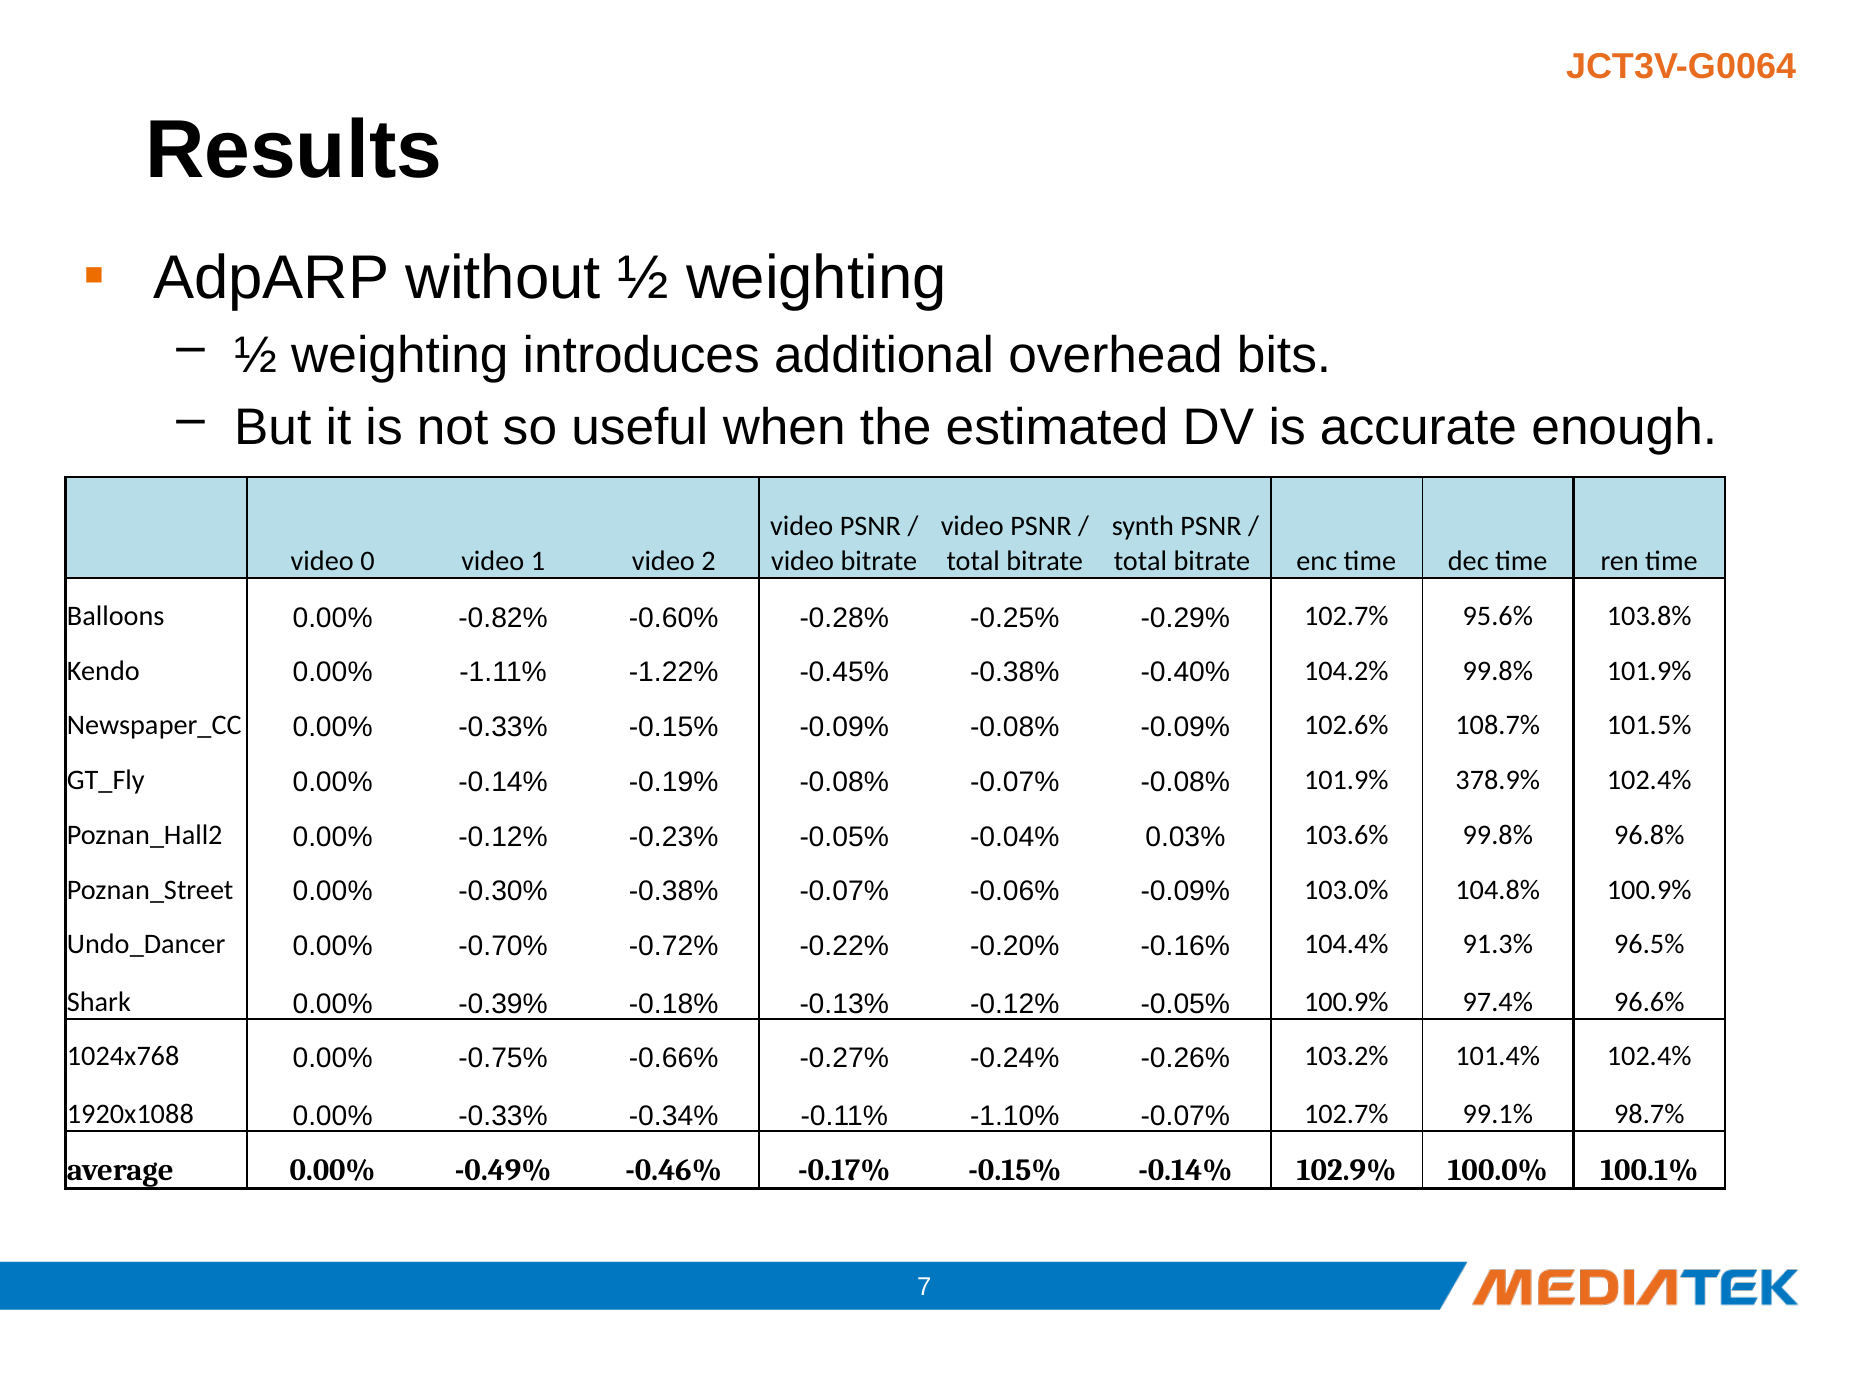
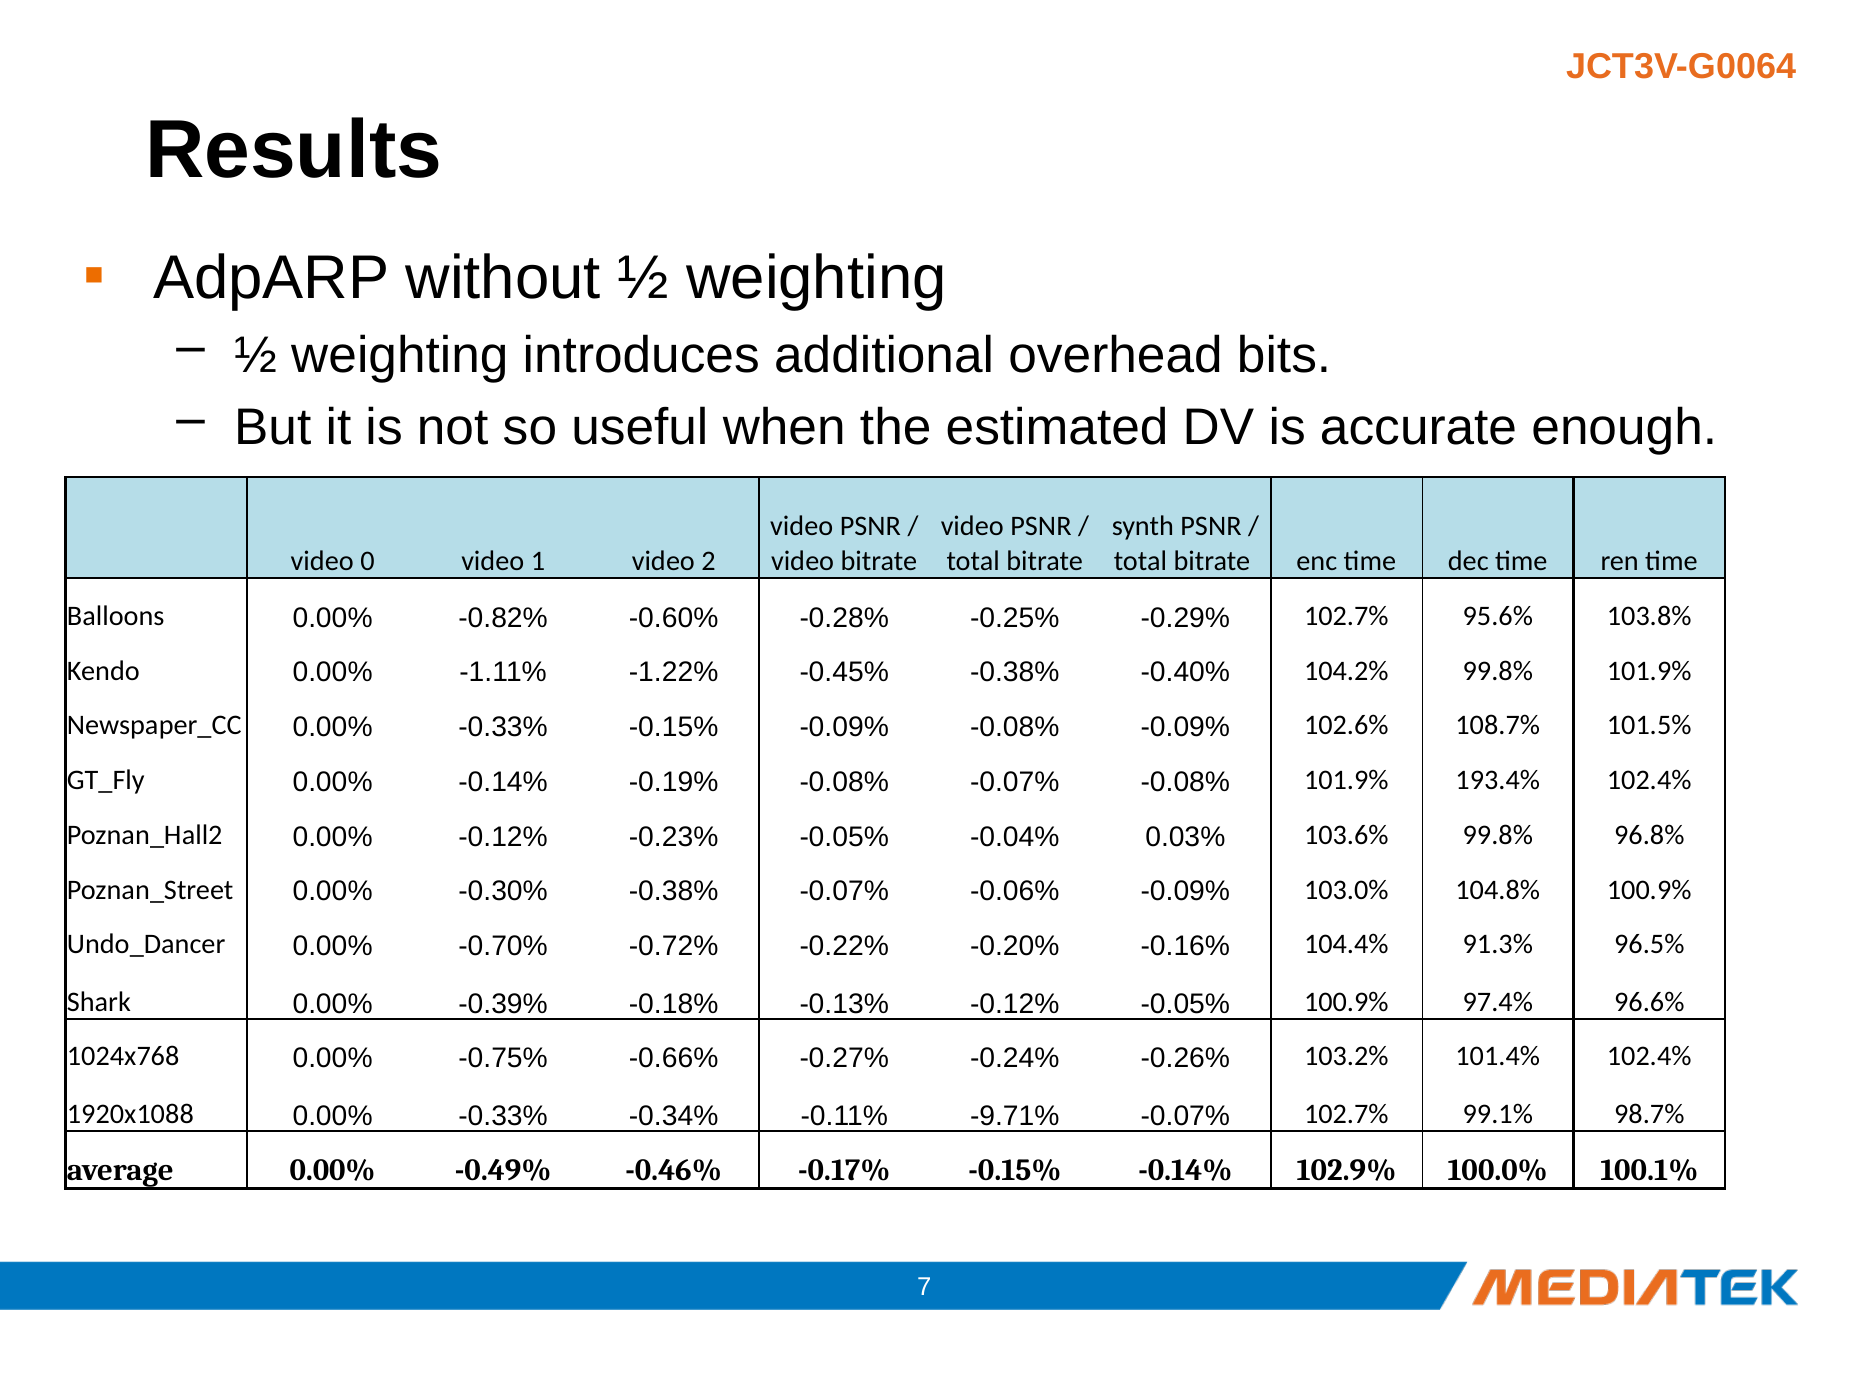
378.9%: 378.9% -> 193.4% (1498, 780)
-1.10%: -1.10% -> -9.71% (1015, 1116)
